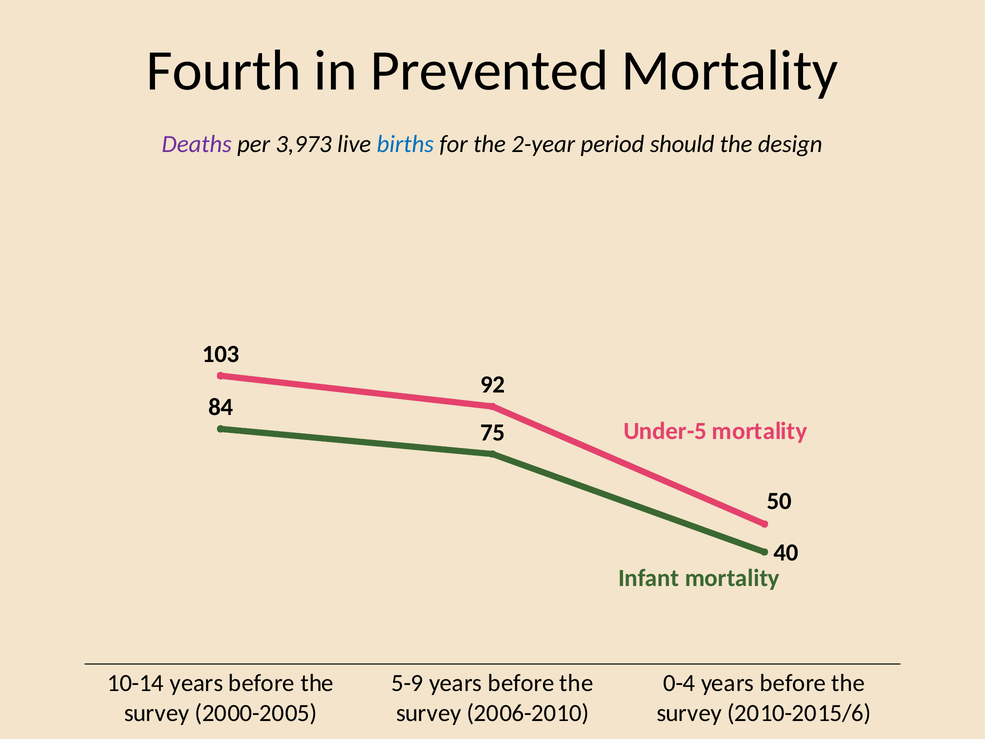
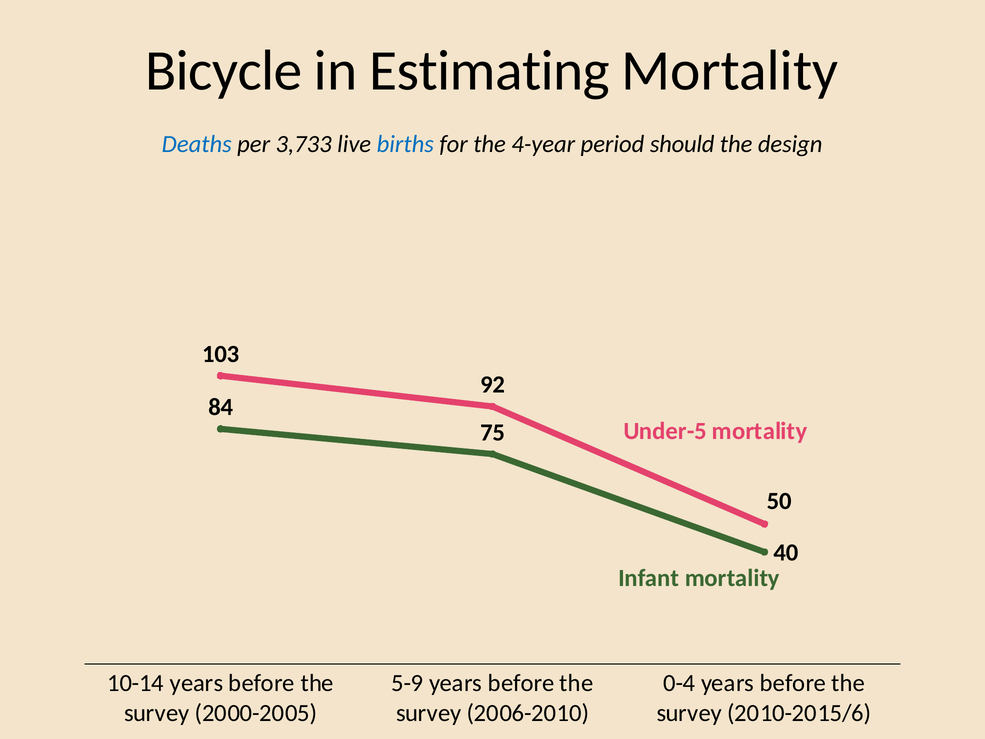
Fourth: Fourth -> Bicycle (224, 71)
Prevented: Prevented -> Estimating (490, 71)
Deaths colour: purple -> blue (197, 144)
3,973: 3,973 -> 3,733 (304, 144)
2-year: 2-year -> 4-year (543, 144)
